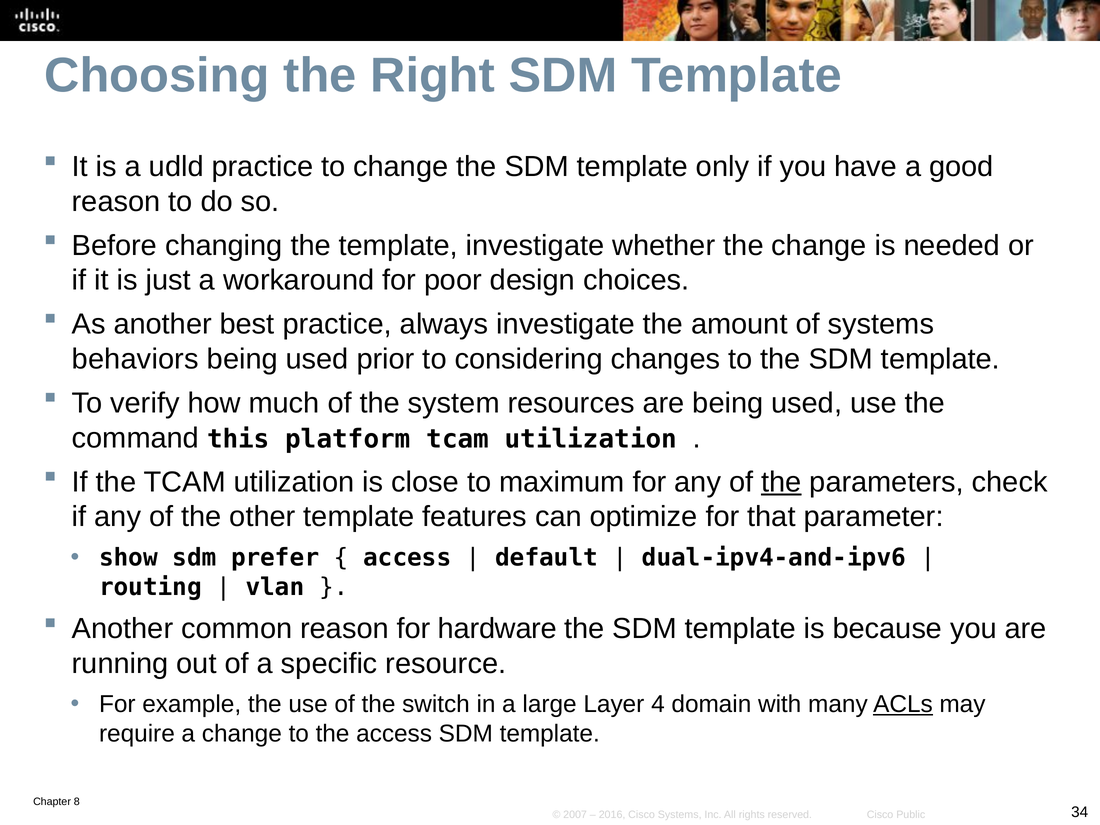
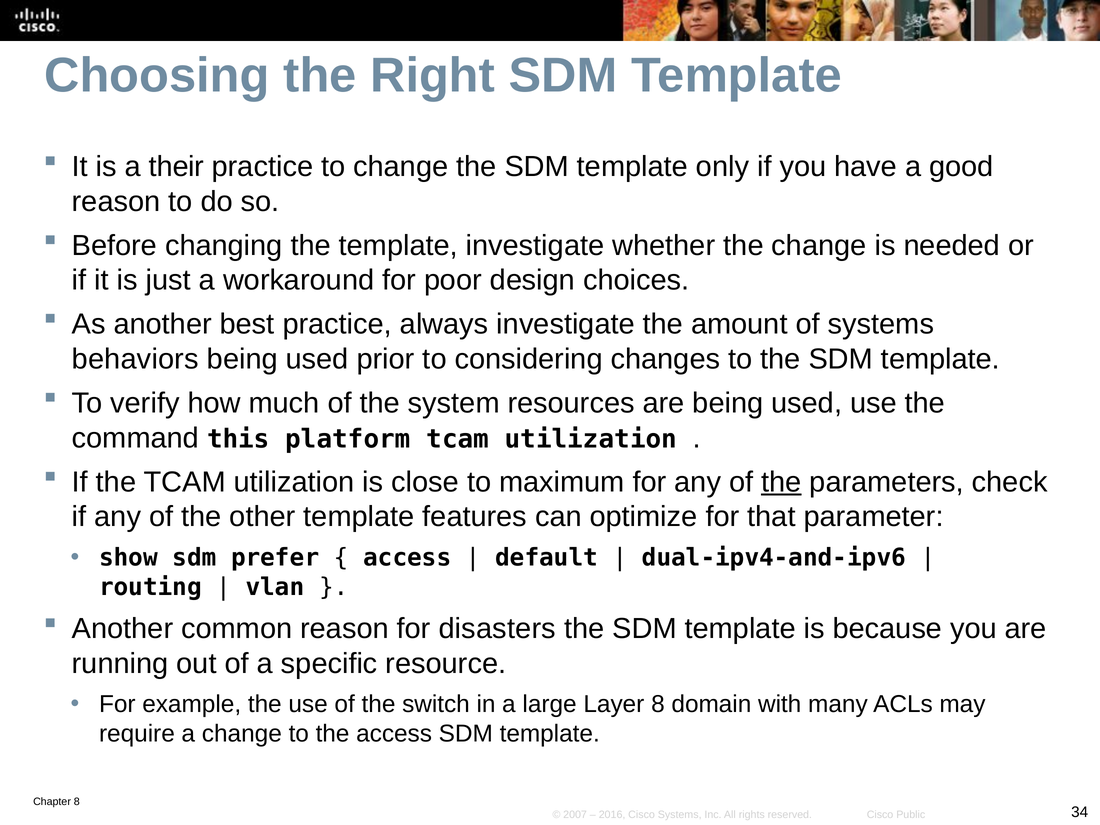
udld: udld -> their (177, 167)
hardware: hardware -> disasters (497, 629)
Layer 4: 4 -> 8 (658, 704)
ACLs underline: present -> none (903, 704)
